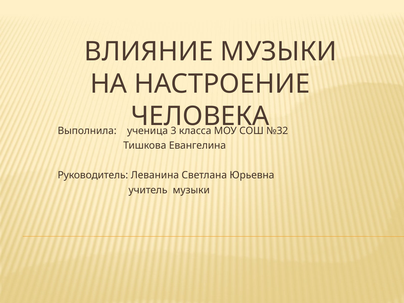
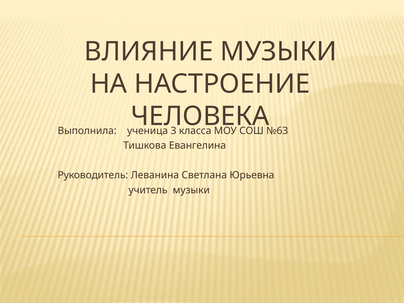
№32: №32 -> №63 (277, 131)
